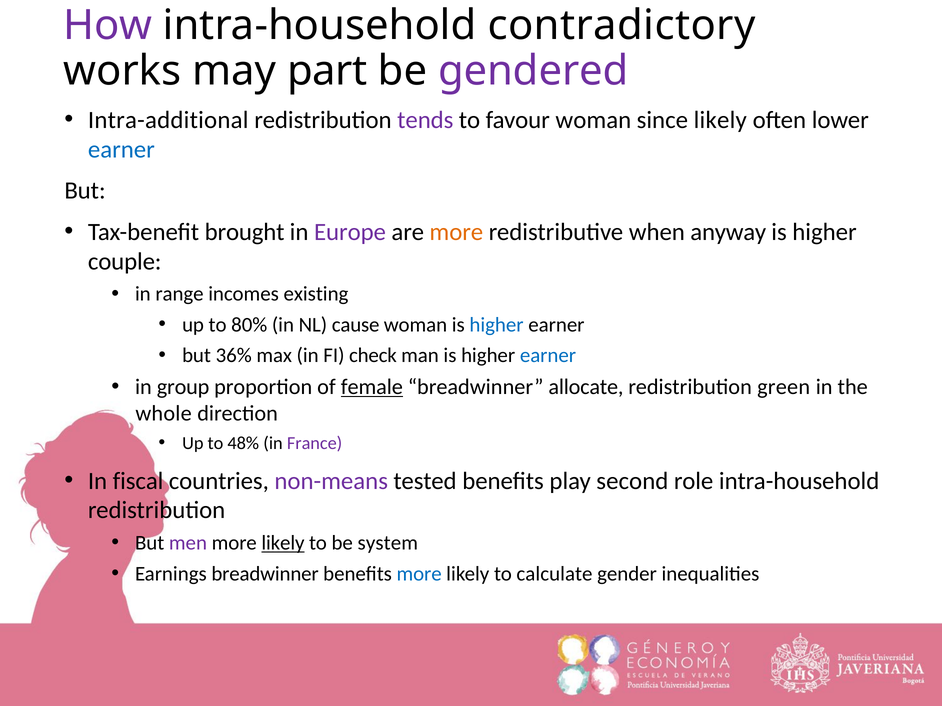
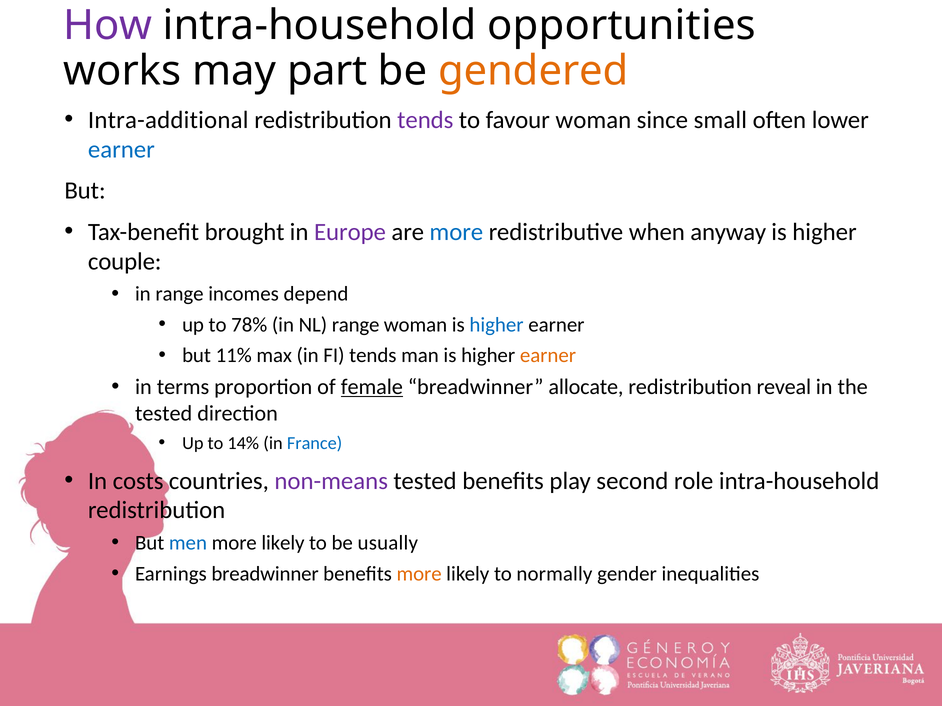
contradictory: contradictory -> opportunities (622, 26)
gendered colour: purple -> orange (533, 71)
since likely: likely -> small (720, 120)
more colour: orange -> blue (456, 232)
existing: existing -> depend (316, 294)
80%: 80% -> 78% (249, 325)
NL cause: cause -> range (356, 325)
36%: 36% -> 11% (234, 356)
FI check: check -> tends (373, 356)
earner colour: blue -> orange (548, 356)
group: group -> terms (183, 387)
green: green -> reveal (784, 387)
whole: whole -> tested (164, 414)
48%: 48% -> 14% (243, 443)
France colour: purple -> blue (315, 443)
fiscal: fiscal -> costs (138, 481)
men colour: purple -> blue (188, 543)
likely underline: present -> none (283, 543)
system: system -> usually (388, 543)
more colour: blue -> orange (419, 574)
calculate: calculate -> normally (554, 574)
